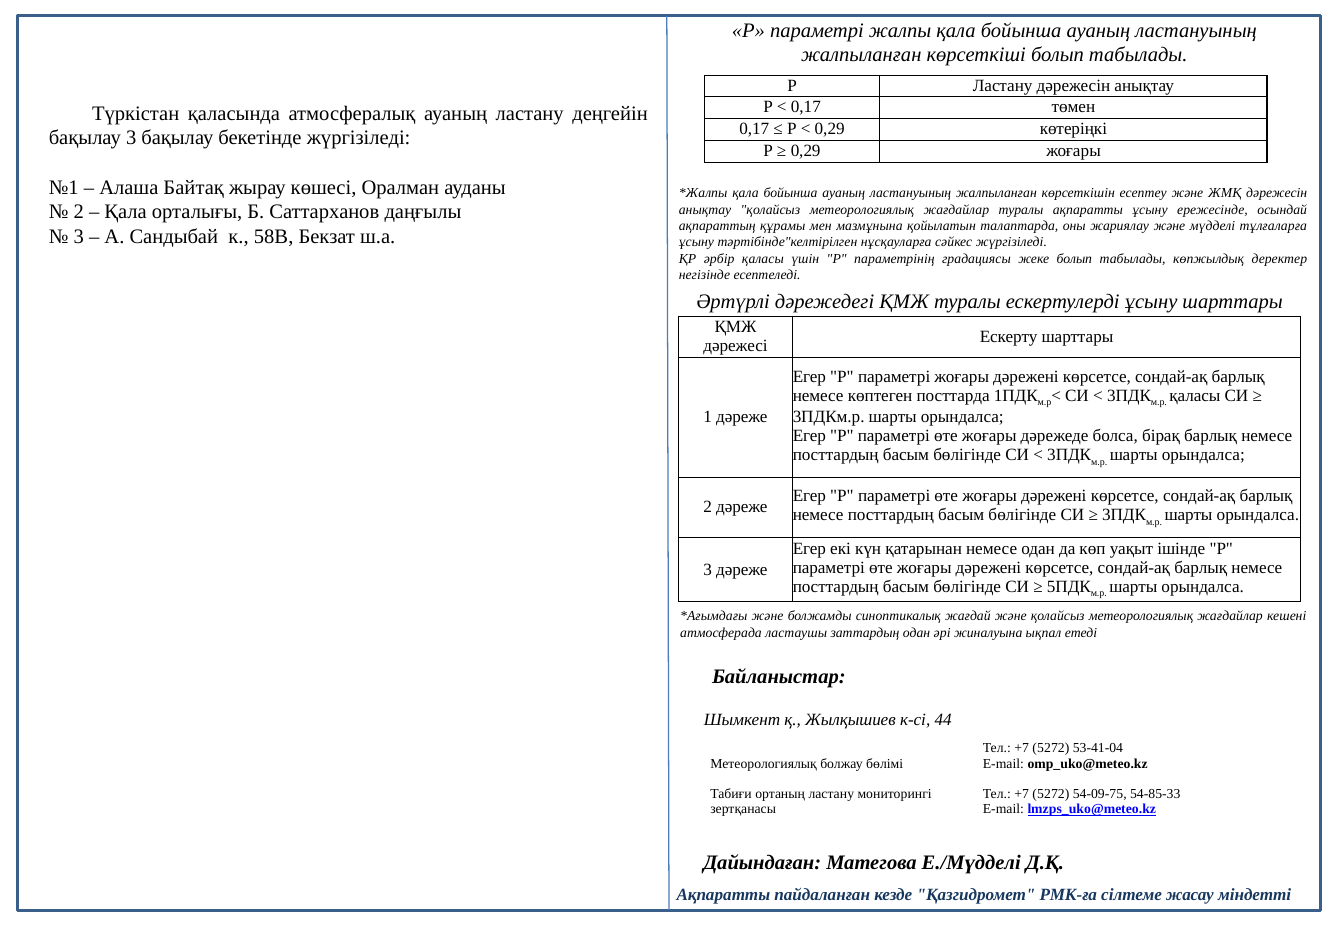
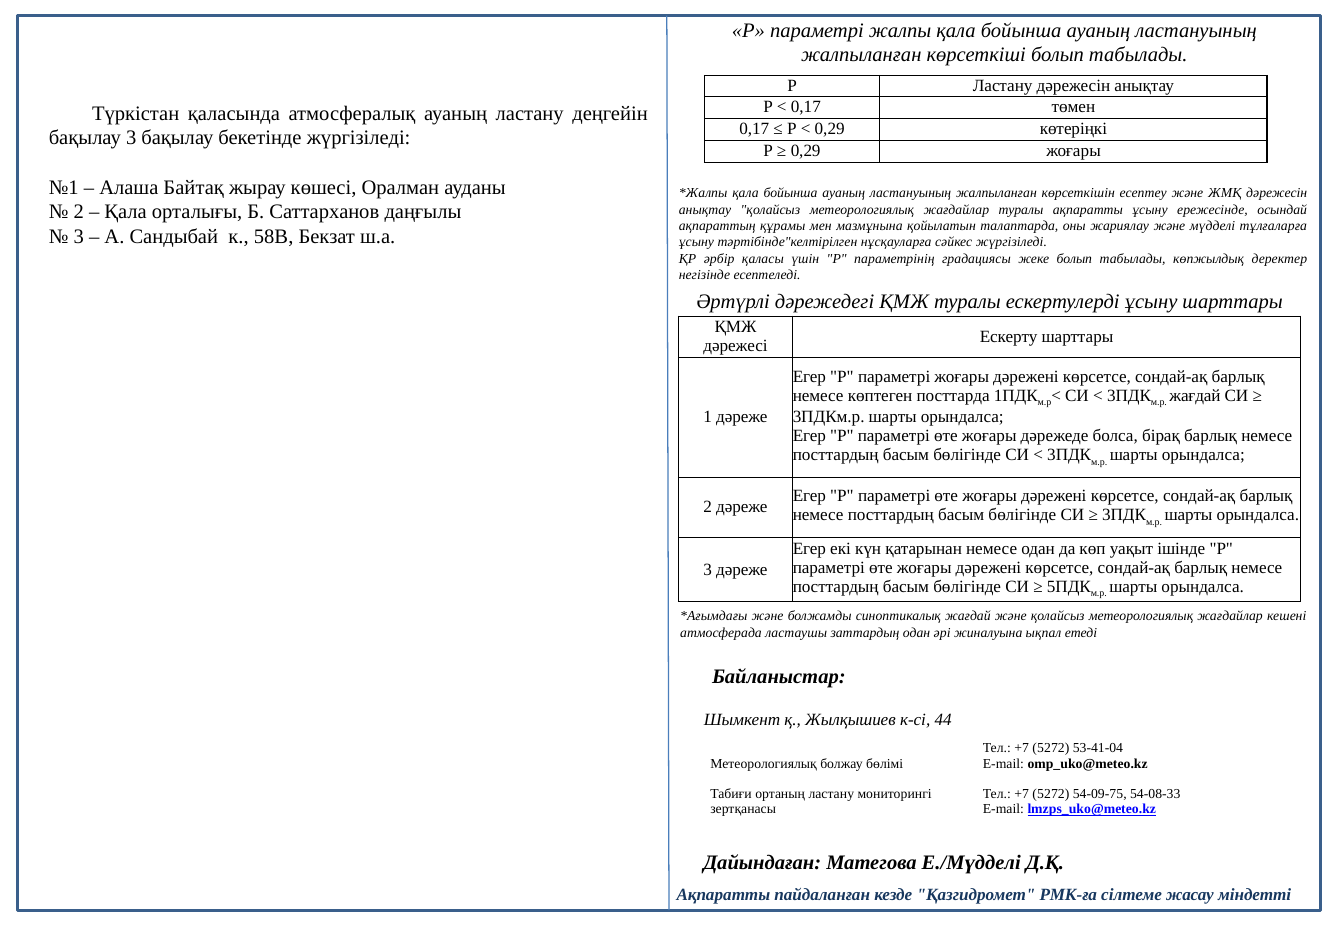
қаласы: қаласы -> жағдай (1195, 396)
54-85-33: 54-85-33 -> 54-08-33 (1155, 794)
